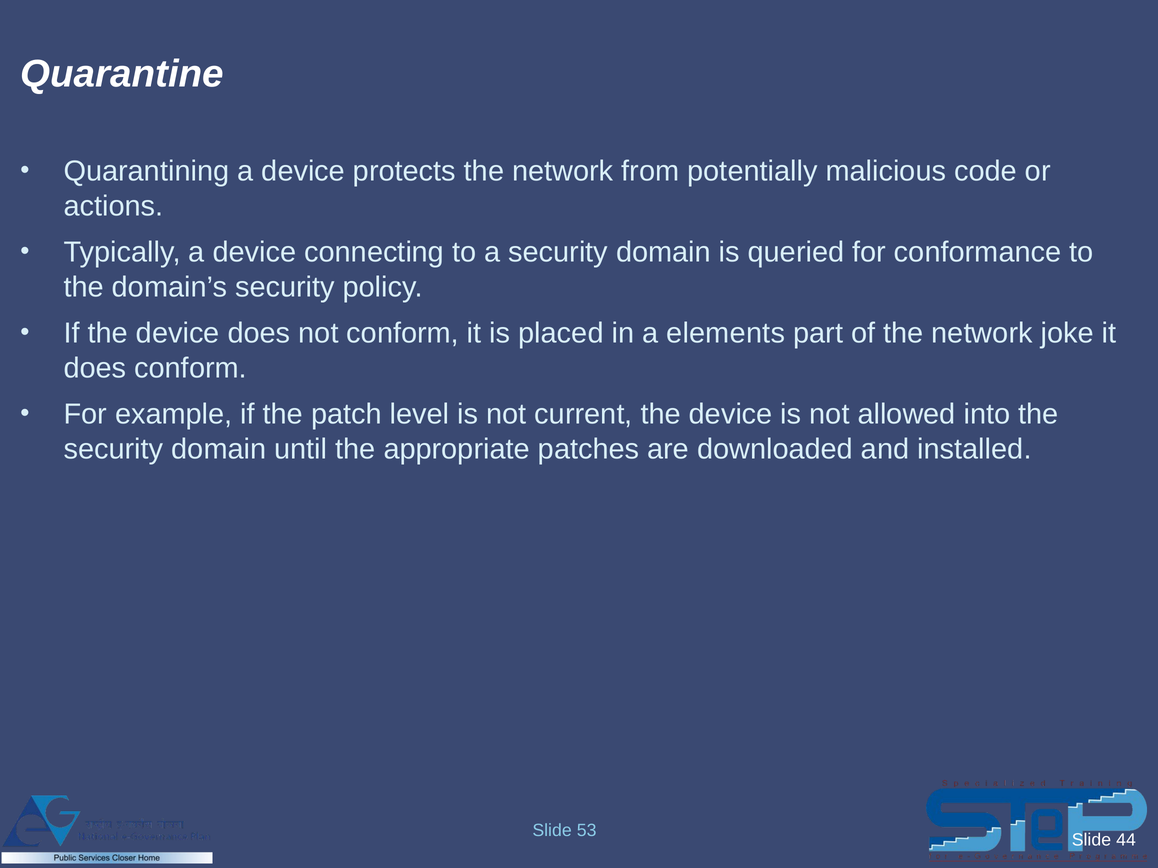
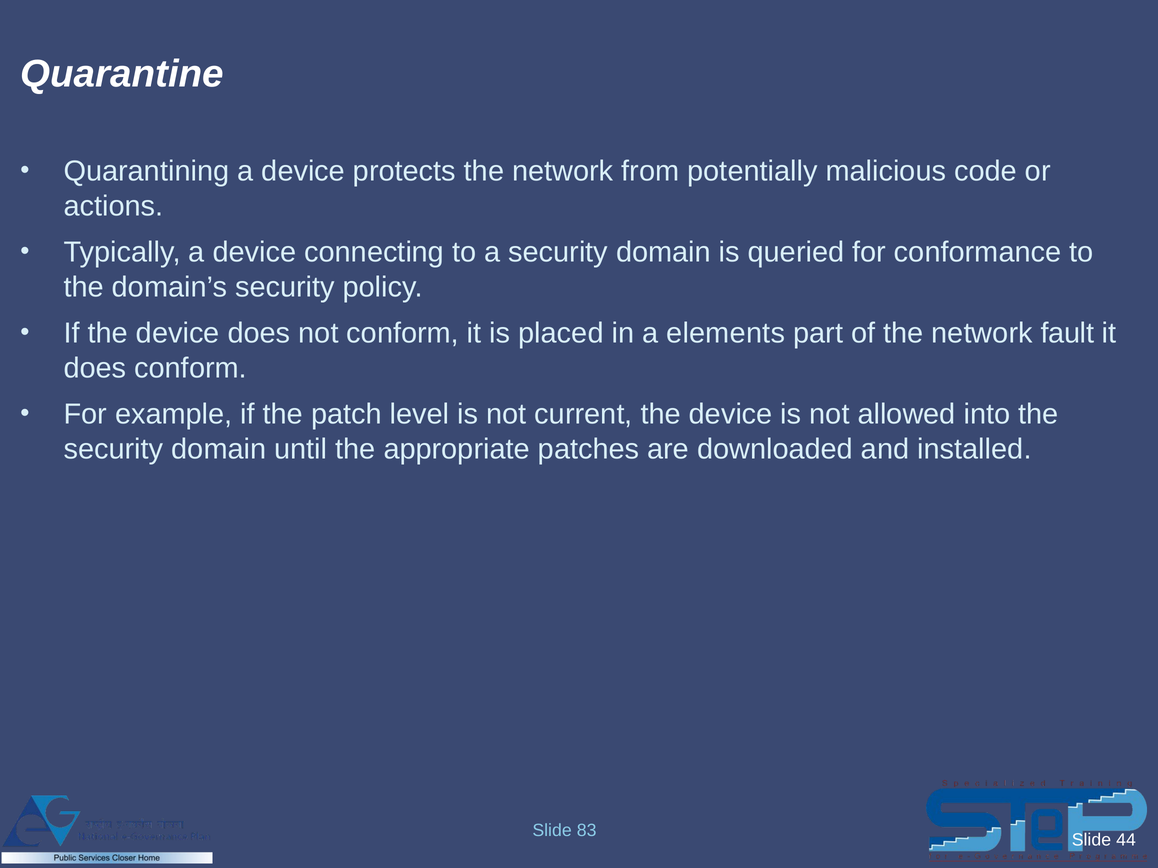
joke: joke -> fault (1067, 334)
53: 53 -> 83 (587, 831)
